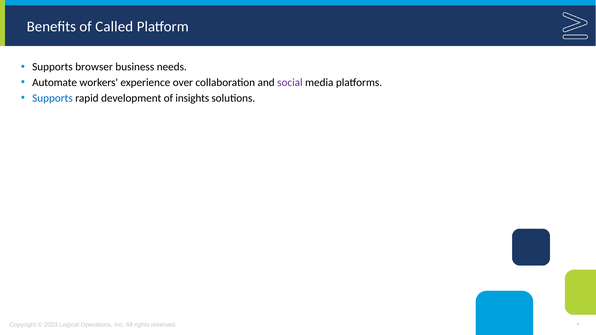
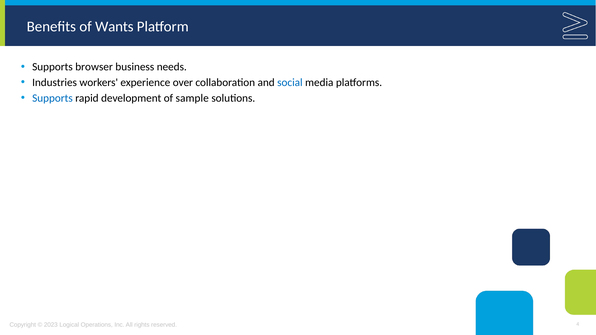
Called: Called -> Wants (114, 27)
Automate: Automate -> Industries (55, 83)
social colour: purple -> blue (290, 83)
insights: insights -> sample (192, 98)
